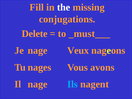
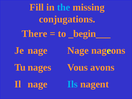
the colour: white -> light blue (64, 7)
Delete: Delete -> There (34, 34)
_must___: _must___ -> _begin___ (89, 34)
nage Veux: Veux -> Nage (78, 51)
